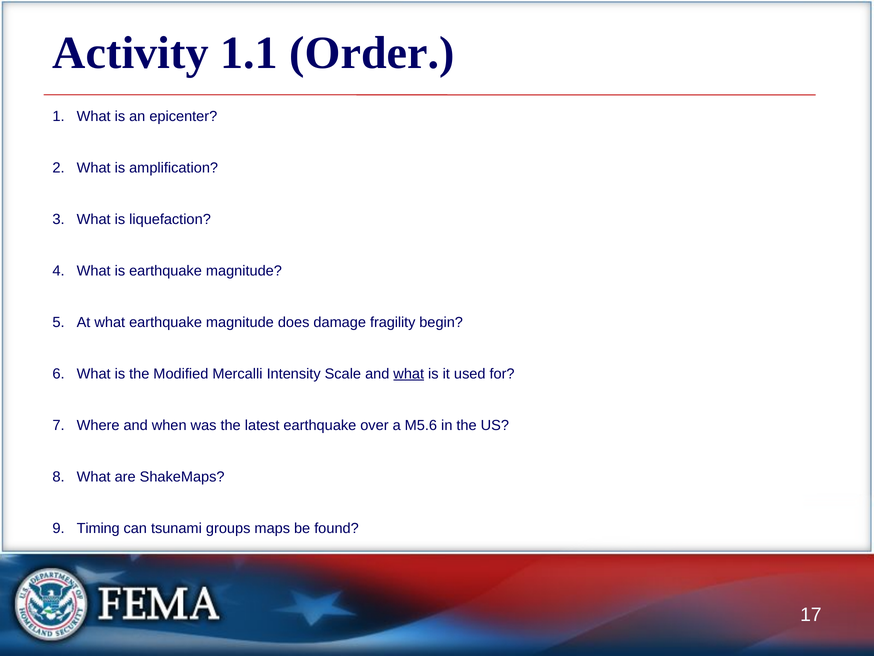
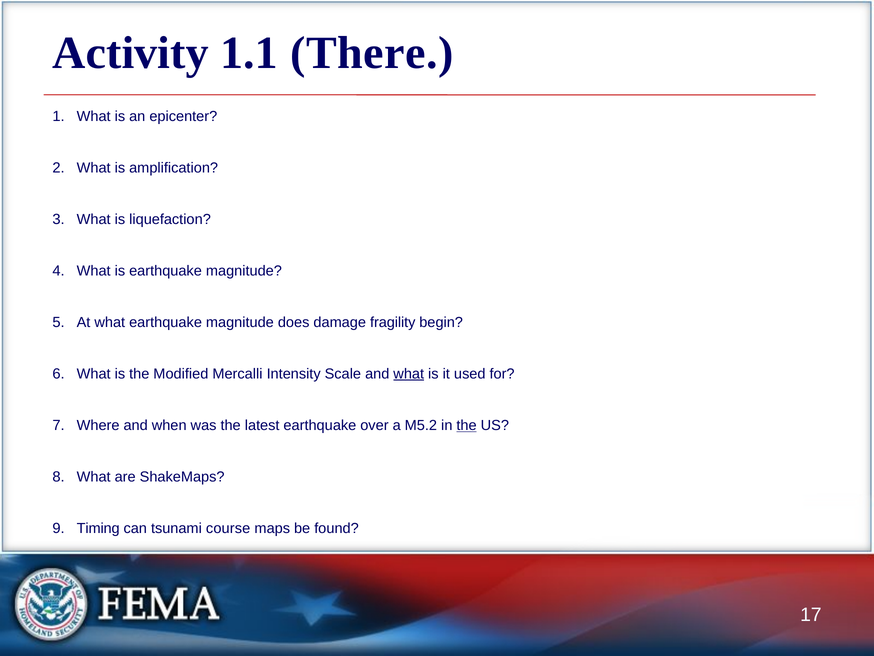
Order: Order -> There (372, 53)
M5.6: M5.6 -> M5.2 (421, 425)
the underline: none -> present (467, 425)
groups: groups -> course (228, 528)
